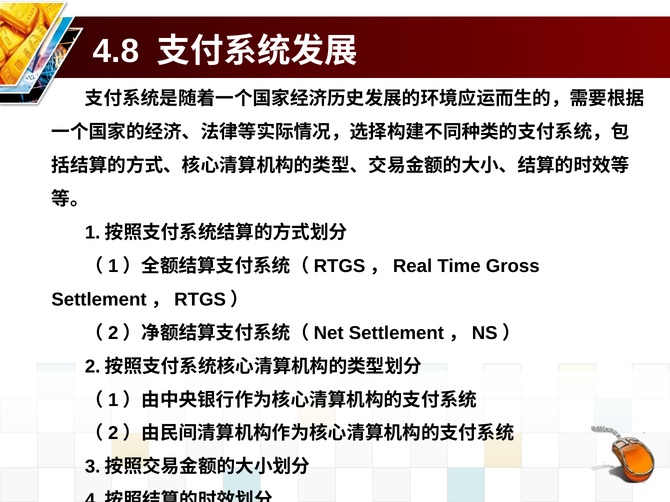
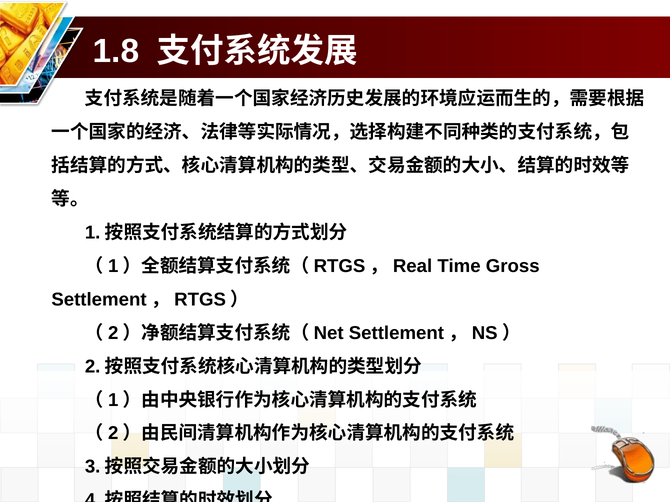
4.8: 4.8 -> 1.8 (116, 51)
